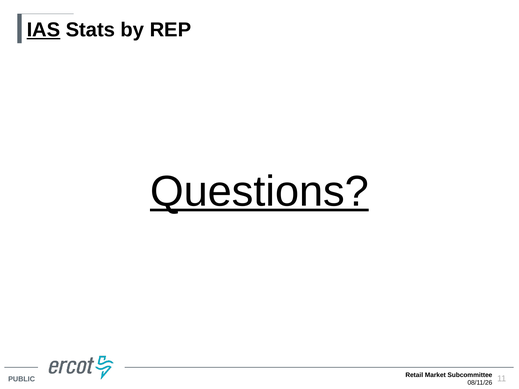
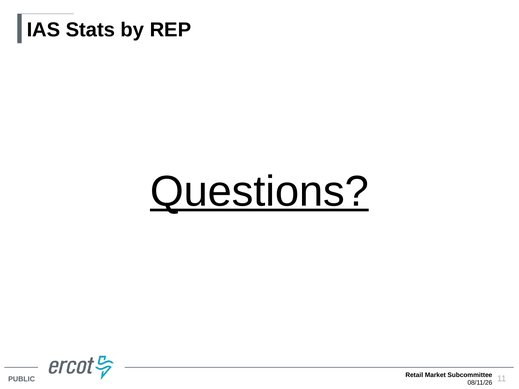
IAS underline: present -> none (44, 30)
